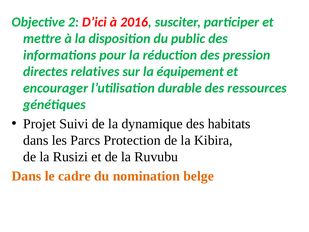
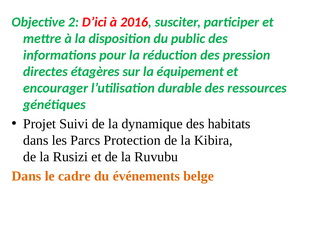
relatives: relatives -> étagères (95, 71)
nomination: nomination -> événements (146, 176)
